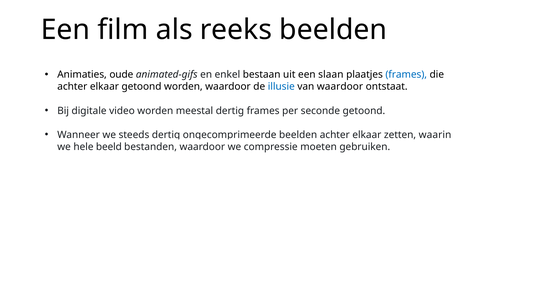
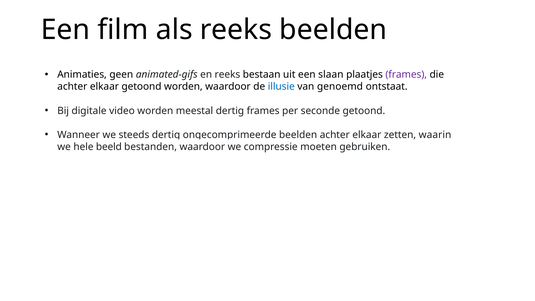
oude: oude -> geen (121, 75)
en enkel: enkel -> reeks (227, 75)
frames colour: blue -> purple (406, 75)
van waardoor: waardoor -> genoemd (340, 87)
